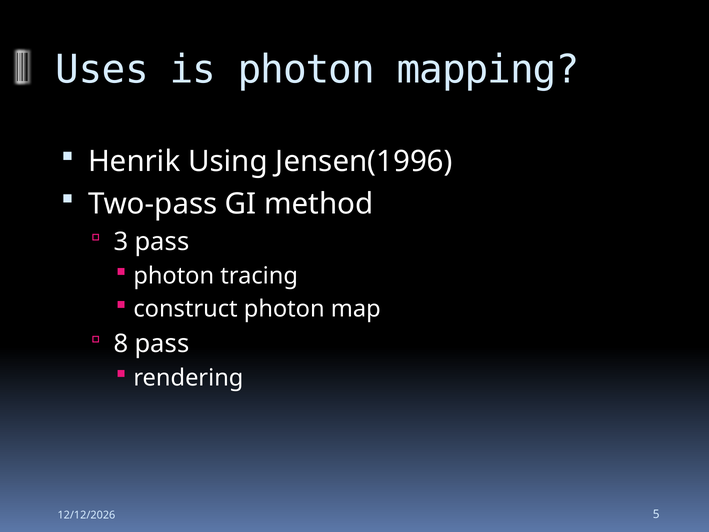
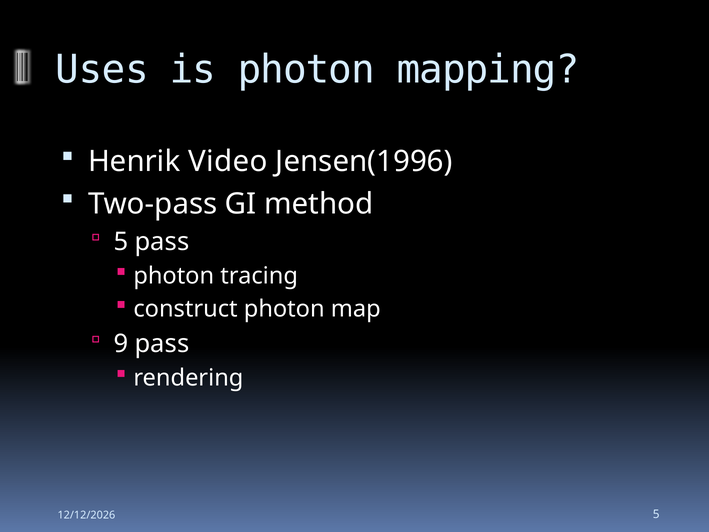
Using: Using -> Video (228, 162)
3: 3 -> 5 (121, 242)
8: 8 -> 9 (121, 344)
